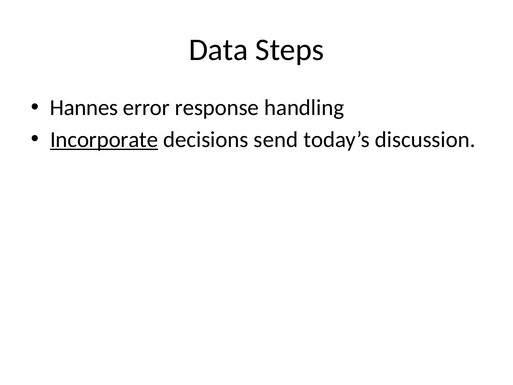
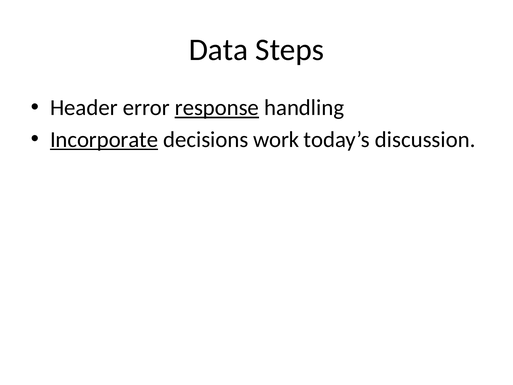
Hannes: Hannes -> Header (84, 108)
response underline: none -> present (217, 108)
send: send -> work (276, 140)
